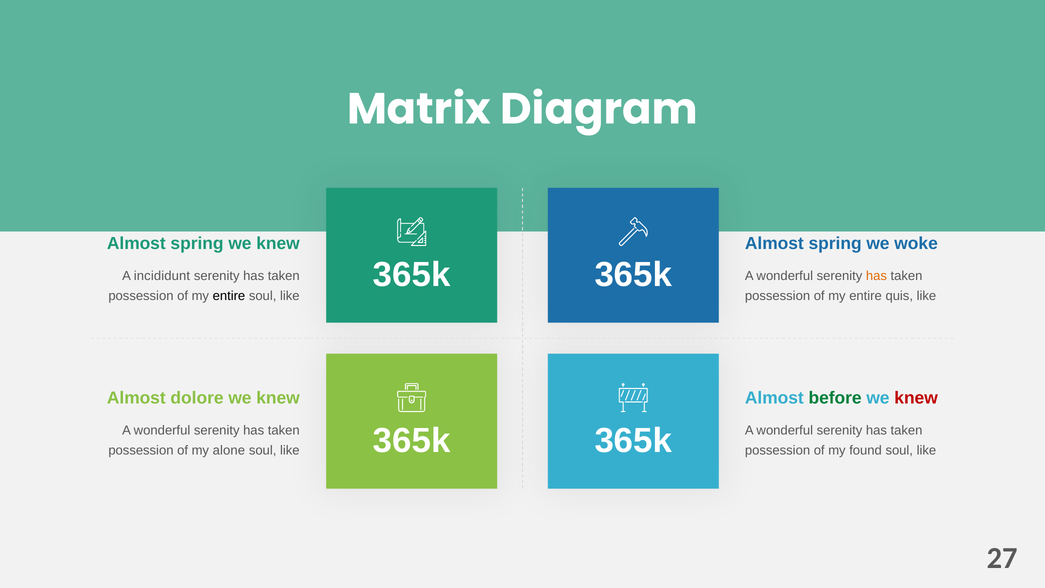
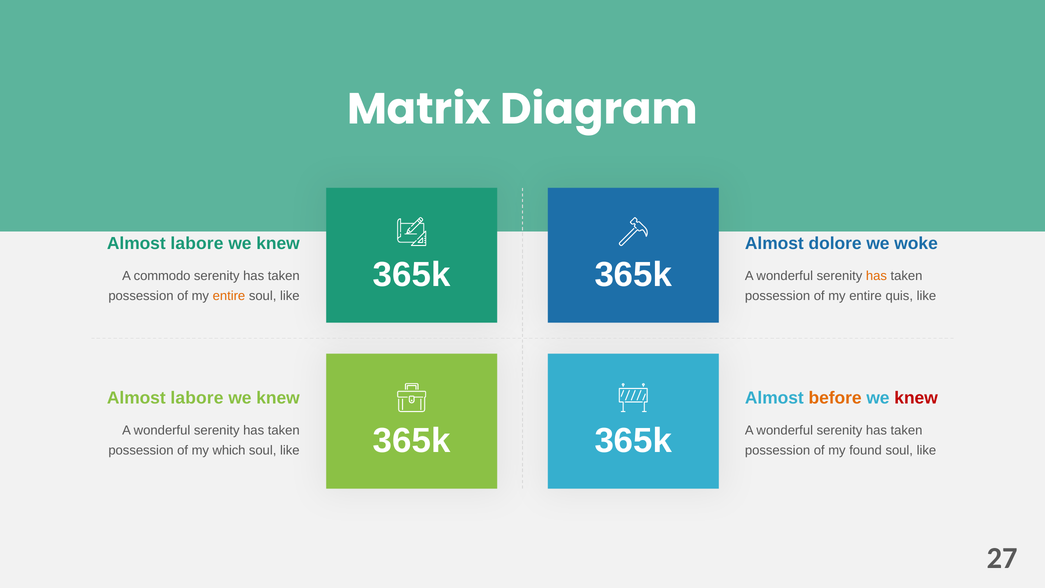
spring: spring -> labore (197, 243)
spring: spring -> dolore (835, 243)
incididunt: incididunt -> commodo (162, 276)
entire colour: black -> orange (229, 296)
dolore: dolore -> labore (197, 398)
before colour: green -> orange (835, 398)
alone: alone -> which (229, 450)
